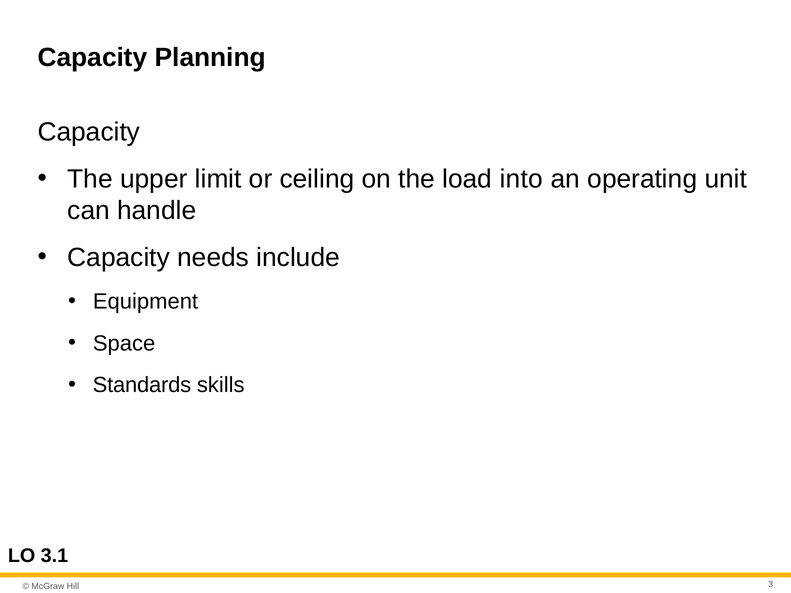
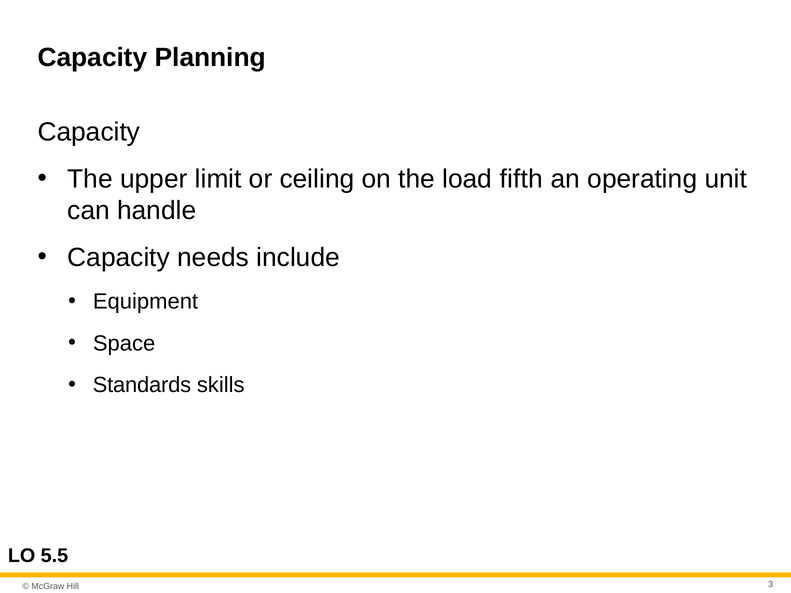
into: into -> fifth (521, 179)
3.1: 3.1 -> 5.5 (54, 556)
